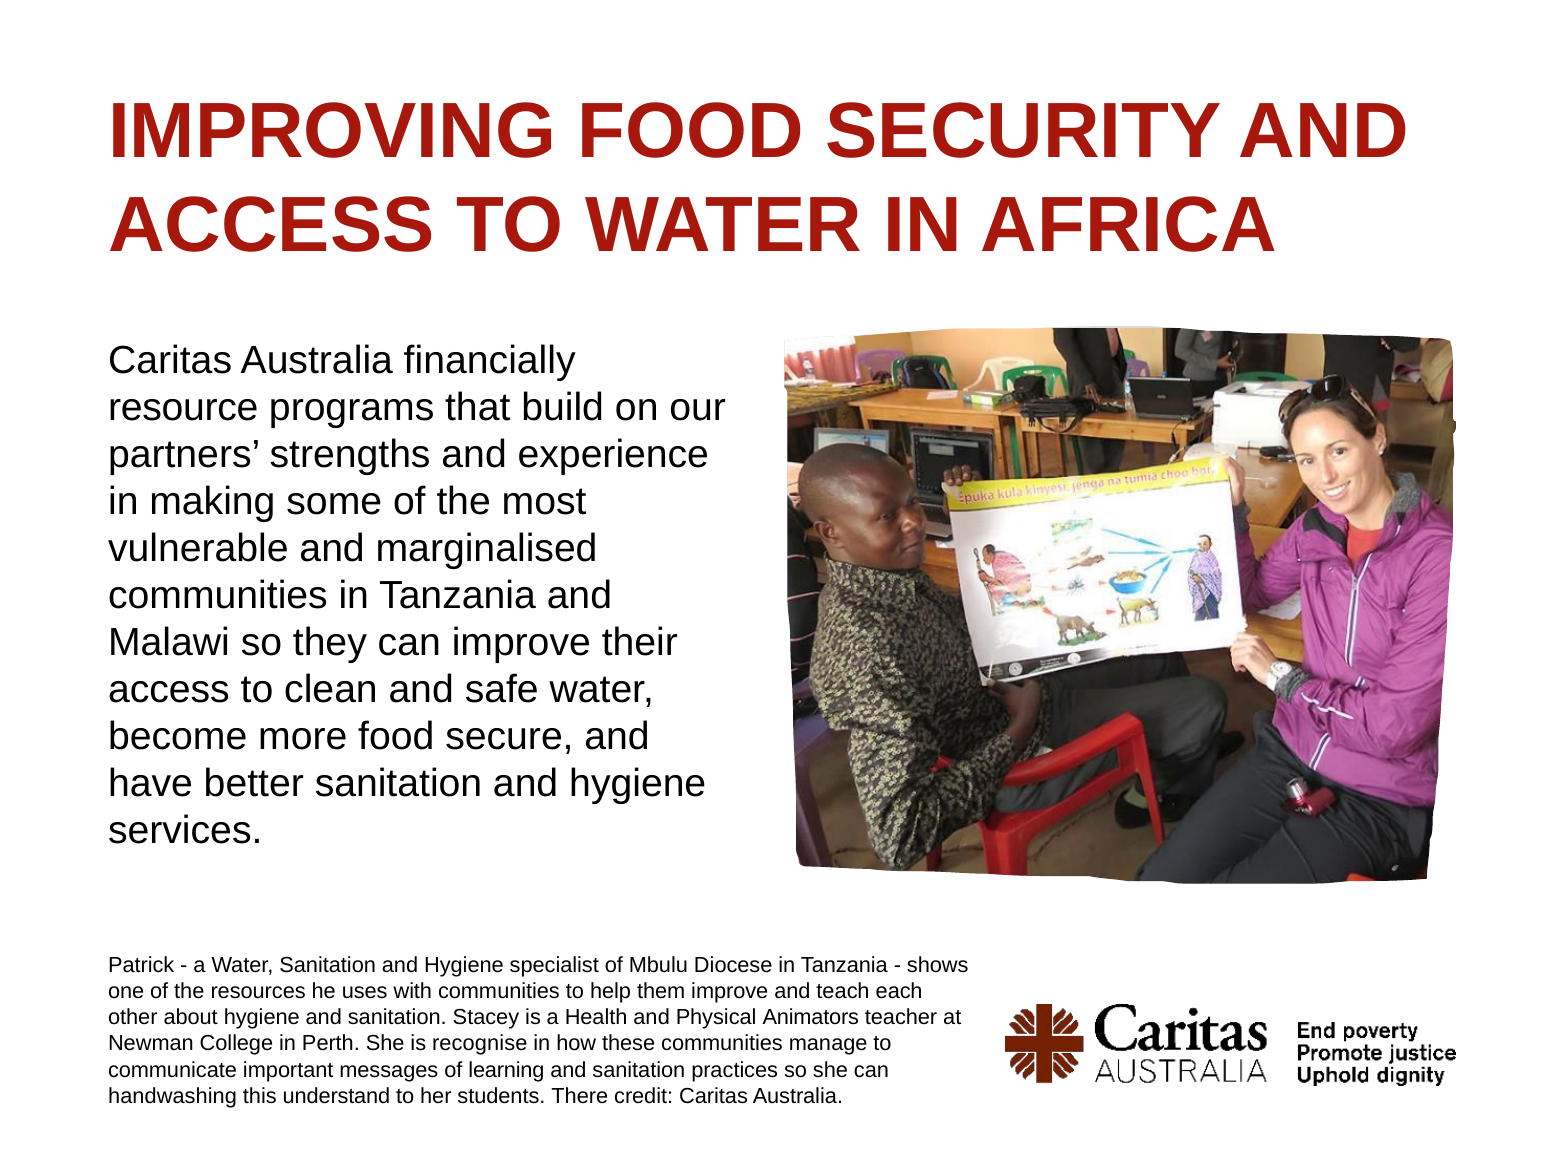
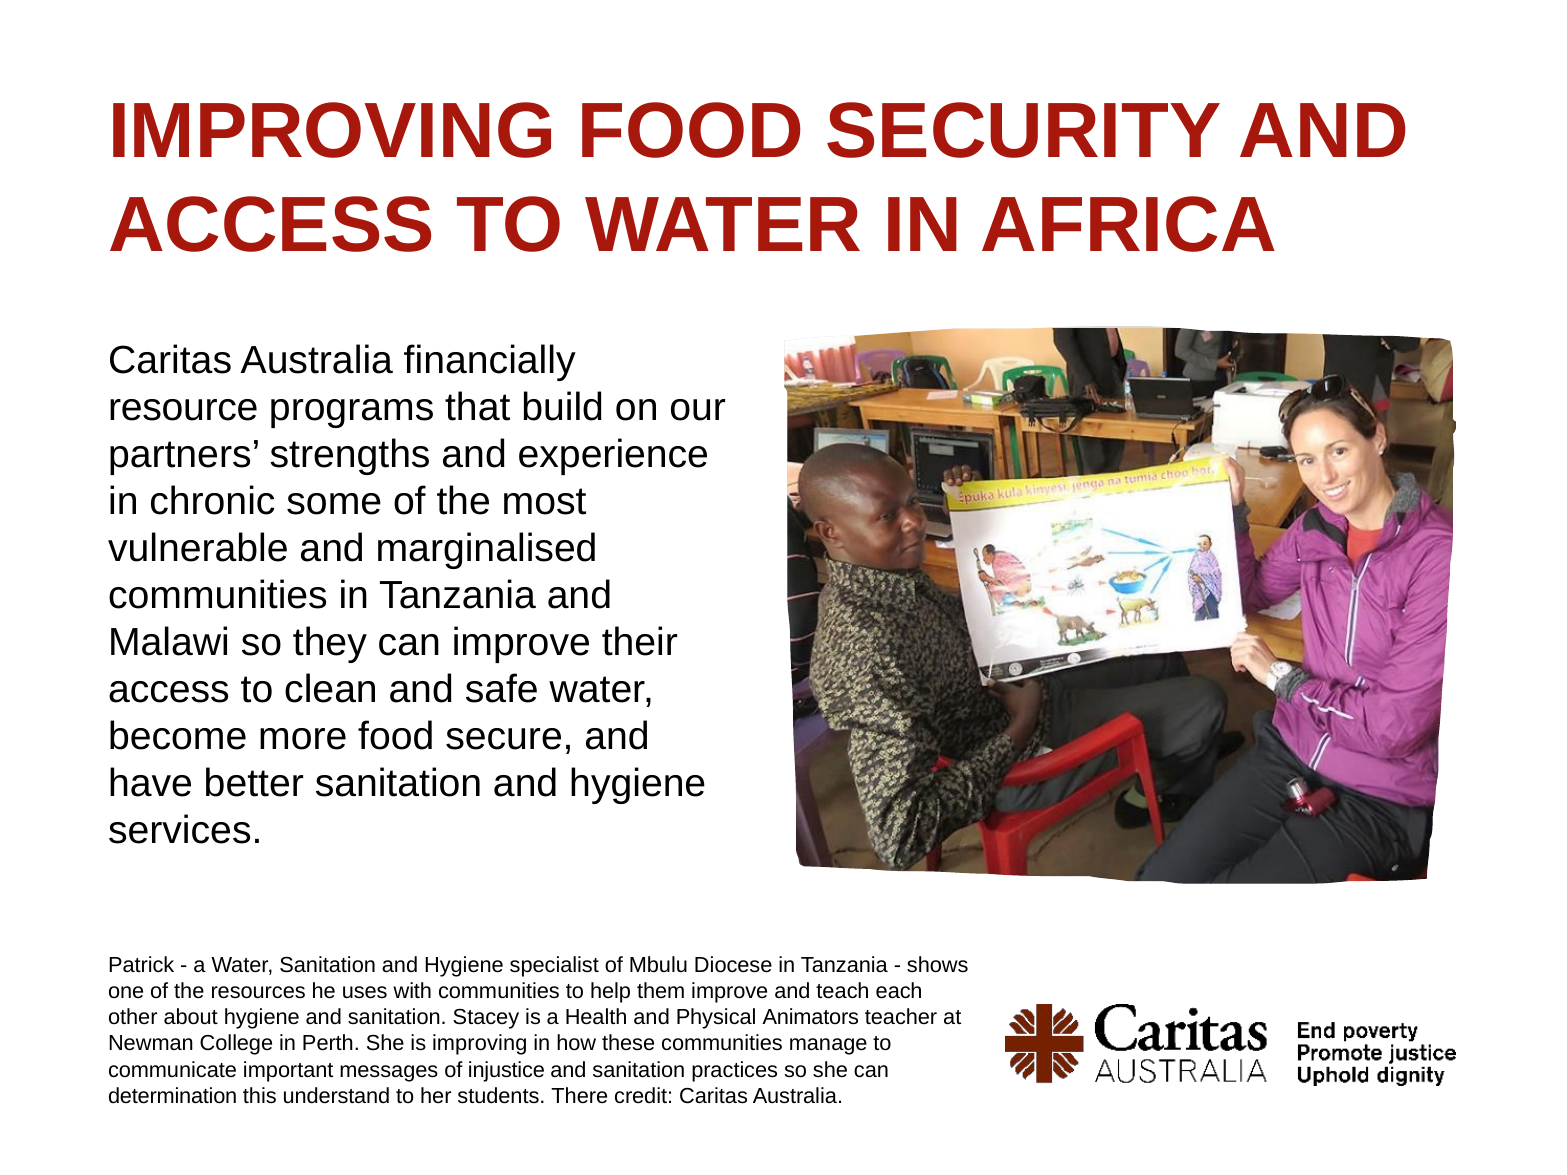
making: making -> chronic (212, 501)
is recognise: recognise -> improving (480, 1044)
learning: learning -> injustice (506, 1070)
handwashing: handwashing -> determination (173, 1096)
